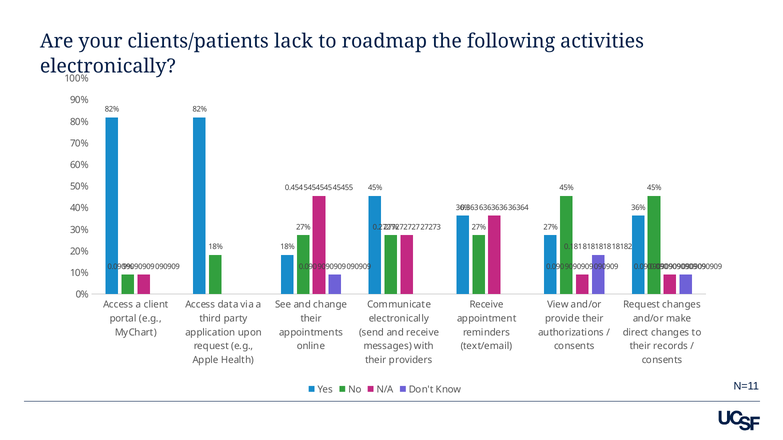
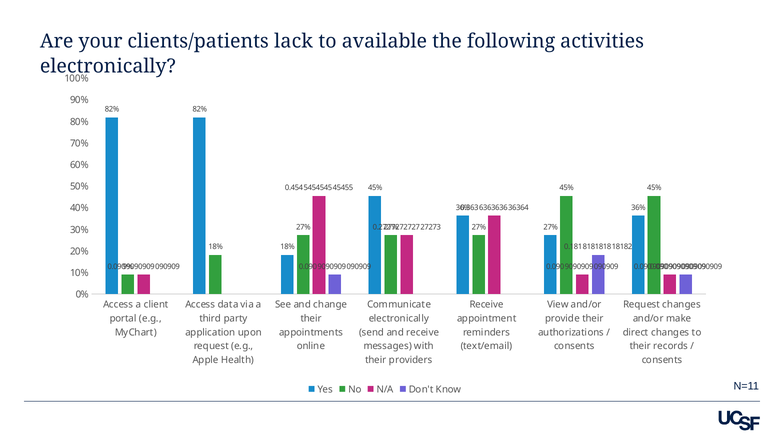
roadmap: roadmap -> available (384, 41)
